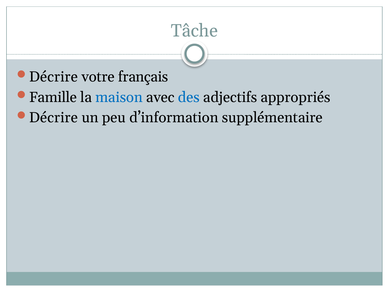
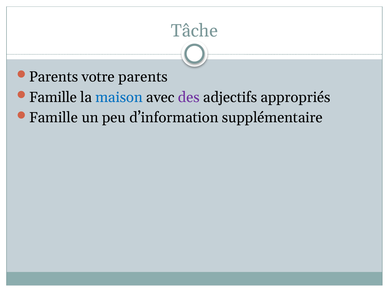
Décrire: Décrire -> Parents (54, 77)
votre français: français -> parents (143, 77)
des colour: blue -> purple (189, 97)
Décrire: Décrire -> Famille (54, 118)
